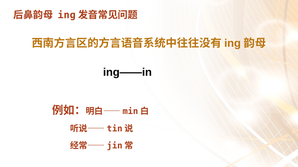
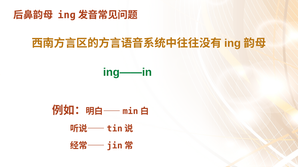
ing——in colour: black -> green (128, 73)
